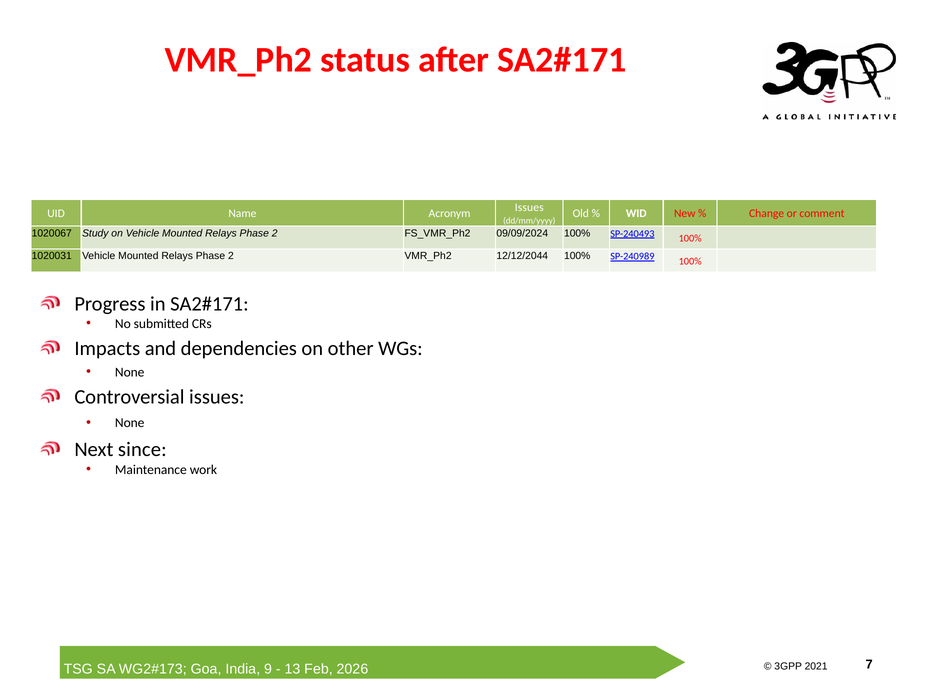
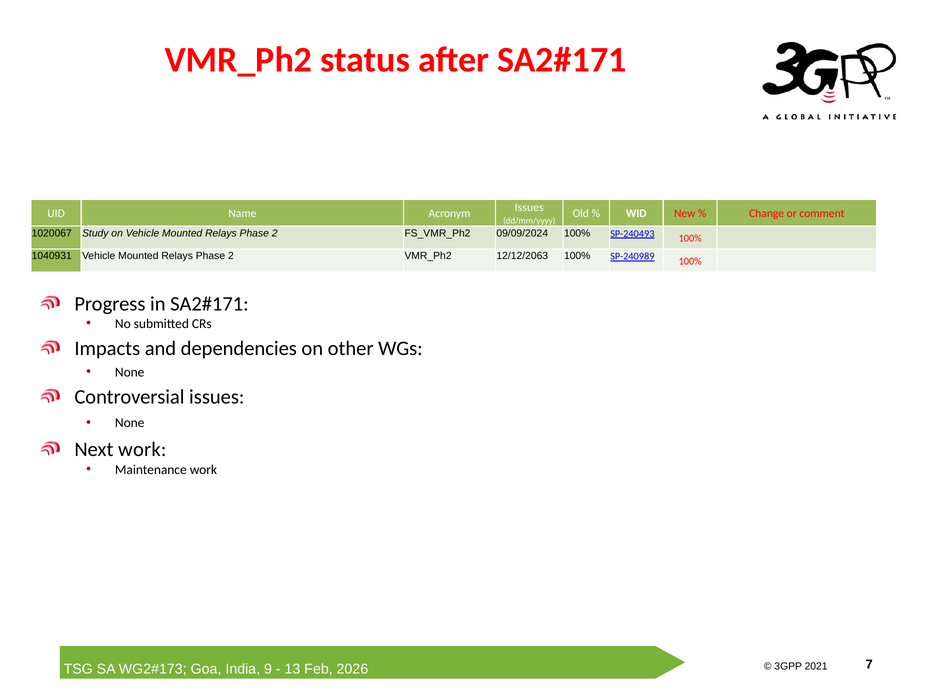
1020031: 1020031 -> 1040931 (52, 256)
12/12/2044: 12/12/2044 -> 12/12/2063 (522, 256)
Next since: since -> work (142, 450)
